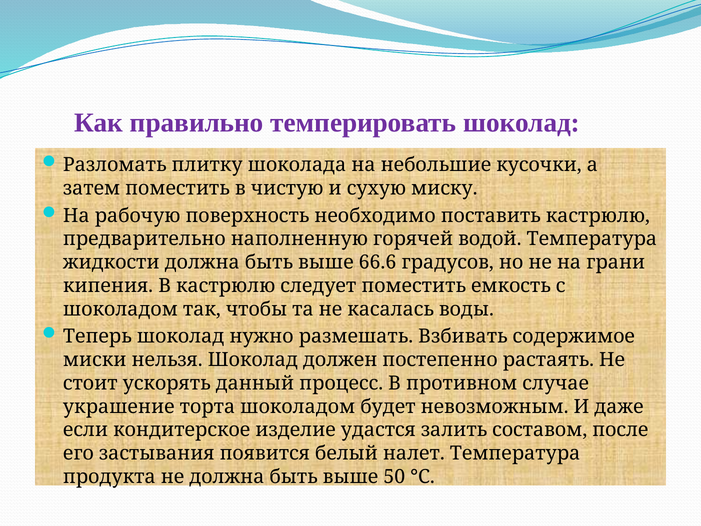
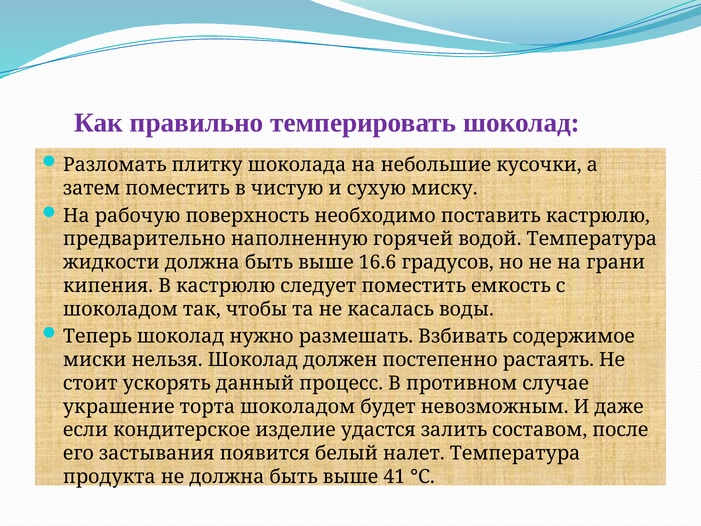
66.6: 66.6 -> 16.6 (377, 262)
50: 50 -> 41 (394, 477)
